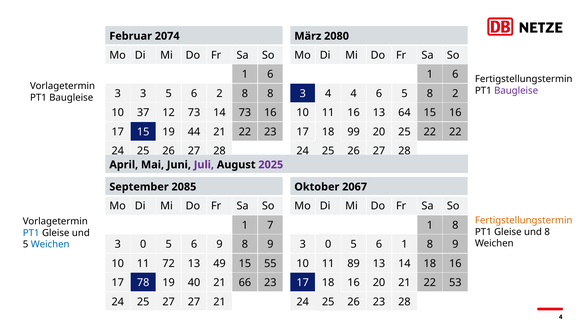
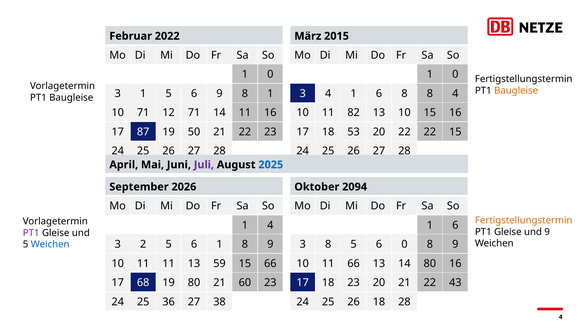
2074: 2074 -> 2022 (167, 36)
2080: 2080 -> 2015 (337, 36)
6: 6 -> 0 (270, 74)
6: 6 -> 0 (455, 74)
Baugleise colour: purple -> orange (516, 91)
3 3: 3 -> 1 (143, 94)
6 2: 2 -> 9 (219, 94)
8 8: 8 -> 1 (270, 94)
4 4: 4 -> 1 (354, 94)
6 5: 5 -> 8 (404, 94)
8 2: 2 -> 4 (455, 94)
10 37: 37 -> 71 (143, 113)
12 73: 73 -> 71 (194, 113)
14 73: 73 -> 11 (245, 113)
11 16: 16 -> 82 (354, 113)
13 64: 64 -> 10 (404, 113)
17 15: 15 -> 87 (143, 132)
44: 44 -> 50 (194, 132)
99: 99 -> 53 (354, 132)
20 25: 25 -> 22 (404, 132)
22 22: 22 -> 15 (455, 132)
2025 colour: purple -> blue (271, 165)
2085: 2085 -> 2026 (184, 187)
2067: 2067 -> 2094 (355, 187)
1 7: 7 -> 4 (270, 225)
8: 8 -> 6 (455, 225)
und 8: 8 -> 9 (547, 232)
PT1 colour: blue -> purple (31, 233)
0: 0 -> 2 (143, 244)
6 9: 9 -> 1 (219, 244)
0: 0 -> 8 (328, 244)
6 1: 1 -> 0 (404, 244)
11 72: 72 -> 11 (169, 264)
49: 49 -> 59 (219, 264)
15 55: 55 -> 66 (270, 264)
11 89: 89 -> 66 (354, 264)
14 18: 18 -> 80 (430, 264)
78: 78 -> 68 (143, 283)
19 40: 40 -> 80 (194, 283)
66: 66 -> 60 (245, 283)
17 18 16: 16 -> 23 (354, 283)
53: 53 -> 43 (455, 283)
25 27: 27 -> 36 (169, 302)
27 21: 21 -> 38 (219, 302)
26 23: 23 -> 18 (379, 302)
